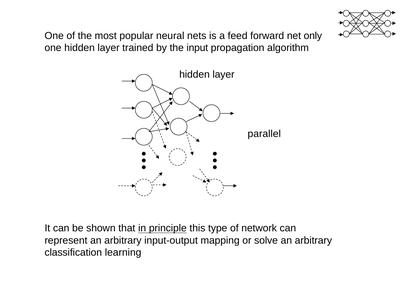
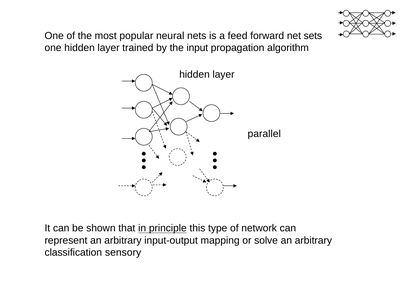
only: only -> sets (313, 36)
learning: learning -> sensory (123, 253)
